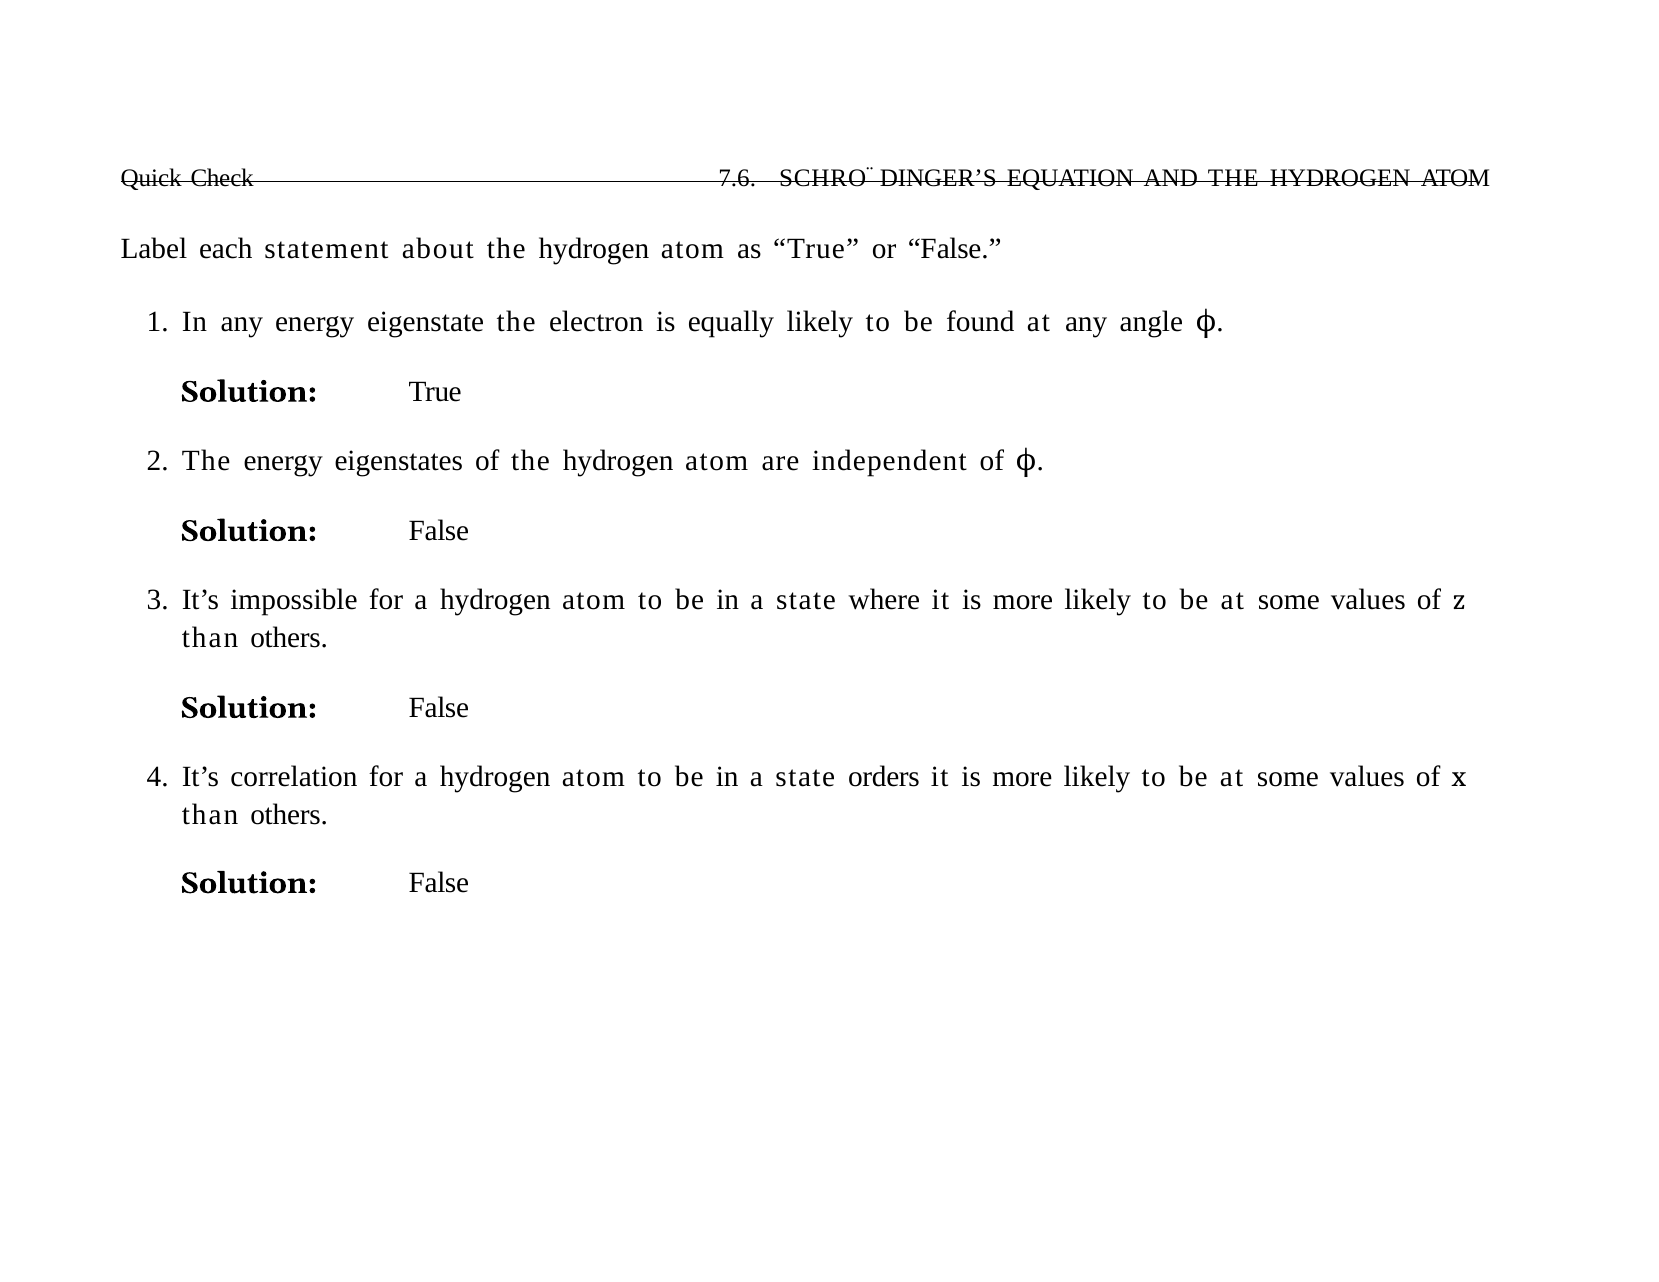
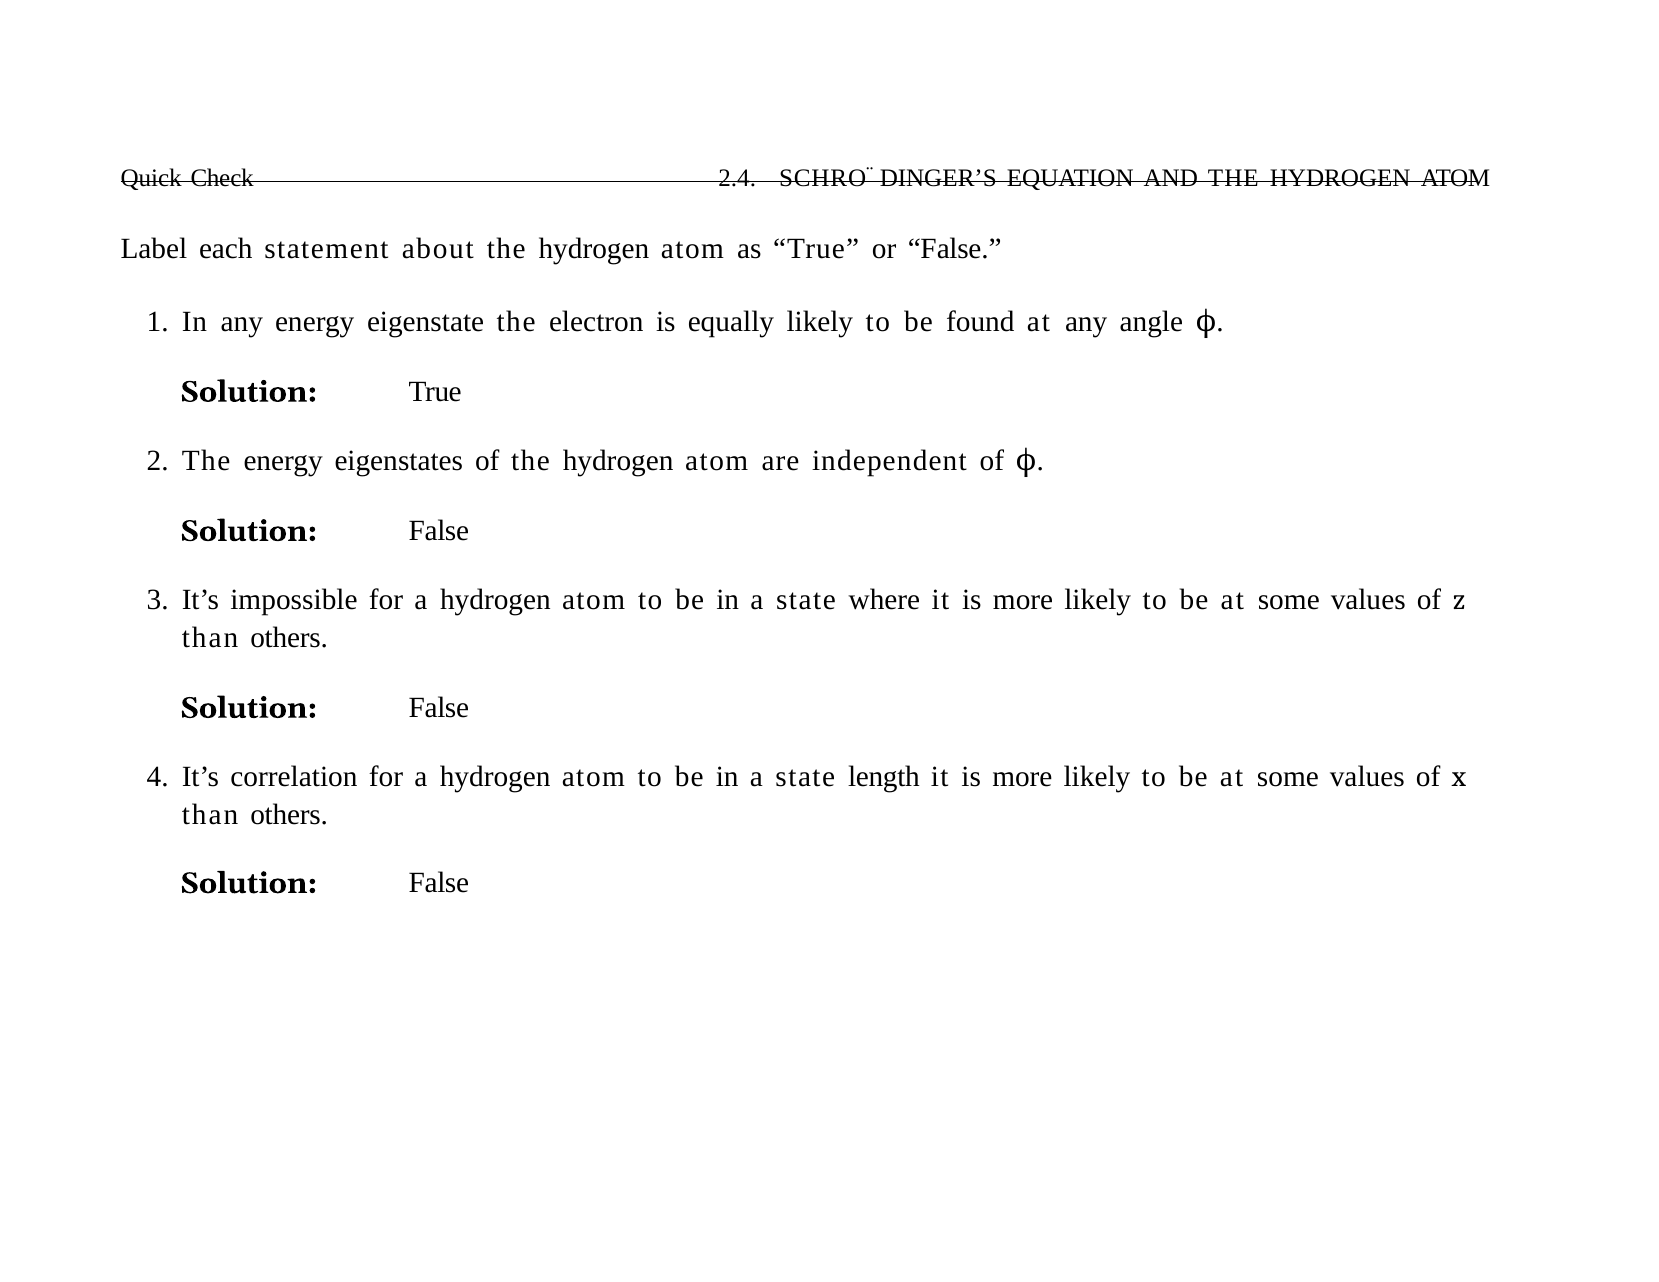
7.6: 7.6 -> 2.4 (737, 178)
orders: orders -> length (884, 777)
